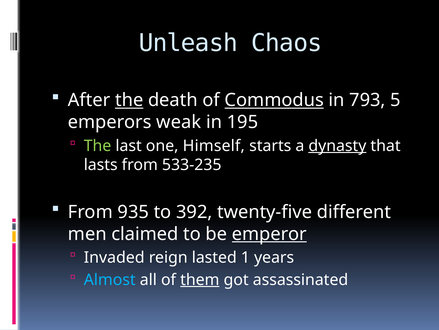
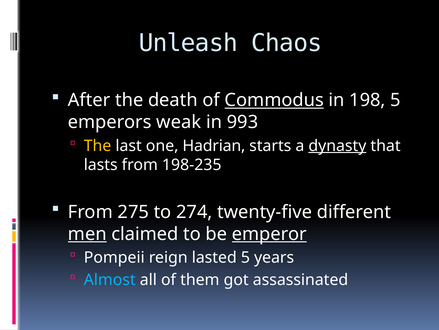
the underline: present -> none (129, 100)
793: 793 -> 198 (367, 100)
195: 195 -> 993 (242, 122)
The colour: light green -> yellow (98, 145)
Himself: Himself -> Hadrian (214, 145)
533-235: 533-235 -> 198-235 (192, 164)
935: 935 -> 275 (133, 212)
392: 392 -> 274 (194, 212)
men underline: none -> present (87, 234)
Invaded: Invaded -> Pompeii (114, 257)
lasted 1: 1 -> 5 (245, 257)
them underline: present -> none (200, 279)
